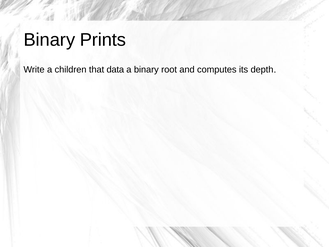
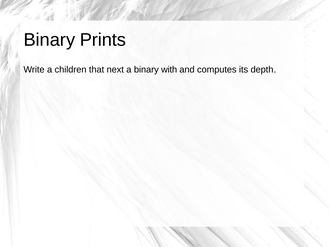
data: data -> next (115, 69)
root: root -> with (169, 69)
